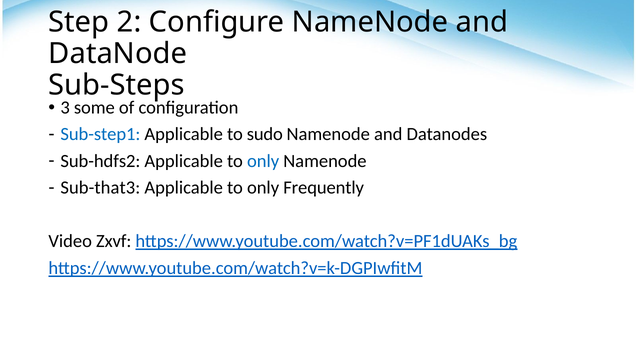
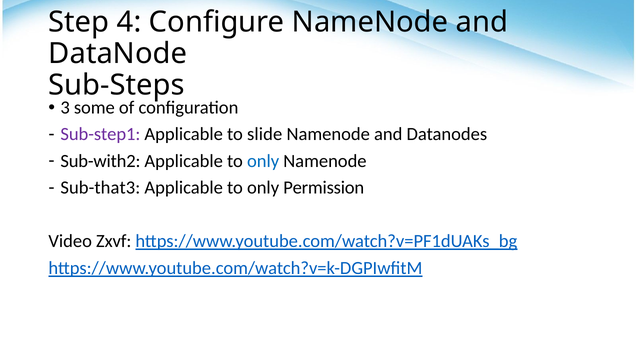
2: 2 -> 4 (129, 22)
Sub-step1 colour: blue -> purple (100, 134)
sudo: sudo -> slide (265, 134)
Sub-hdfs2: Sub-hdfs2 -> Sub-with2 (100, 161)
Frequently: Frequently -> Permission (324, 188)
